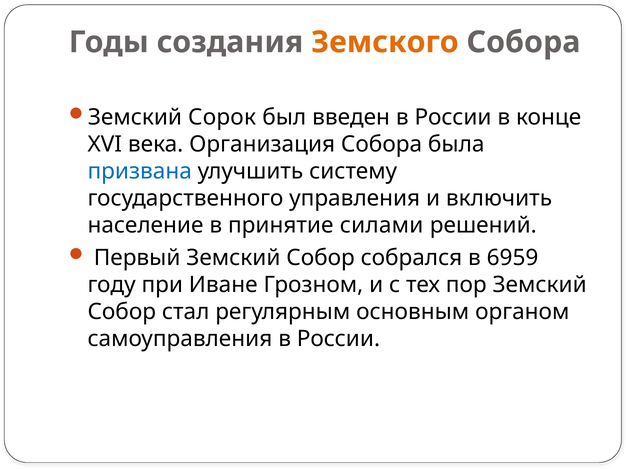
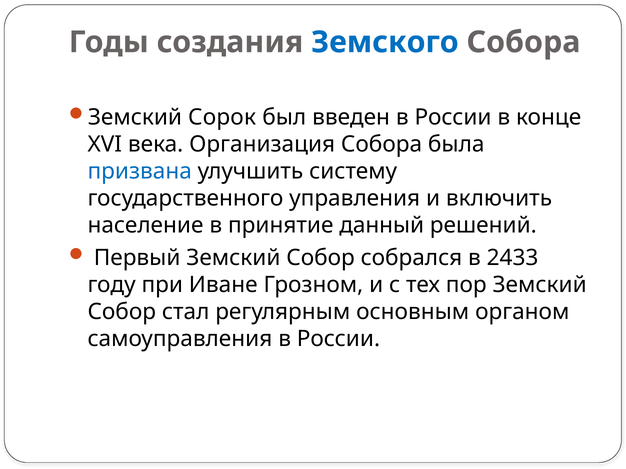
Земского colour: orange -> blue (385, 42)
силами: силами -> данный (382, 226)
6959: 6959 -> 2433 (513, 258)
